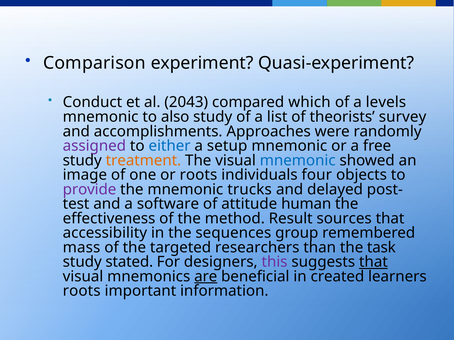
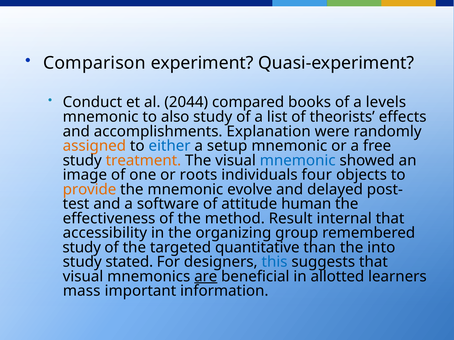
2043: 2043 -> 2044 (186, 102)
which: which -> books (310, 102)
survey: survey -> effects (403, 117)
Approaches: Approaches -> Explanation (269, 132)
assigned colour: purple -> orange (94, 146)
provide colour: purple -> orange (90, 190)
trucks: trucks -> evolve (250, 190)
sources: sources -> internal (344, 219)
sequences: sequences -> organizing (233, 233)
mass: mass -> study (82, 248)
researchers: researchers -> quantitative (257, 248)
task: task -> into (381, 248)
this colour: purple -> blue (275, 262)
that underline: present -> none (373, 262)
created: created -> allotted (337, 277)
roots: roots -> mass (82, 291)
